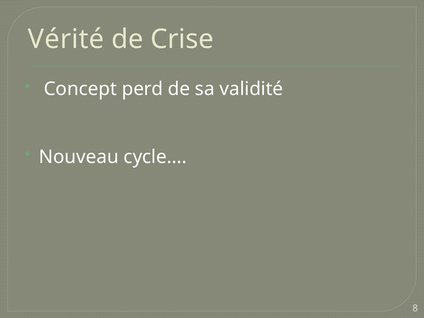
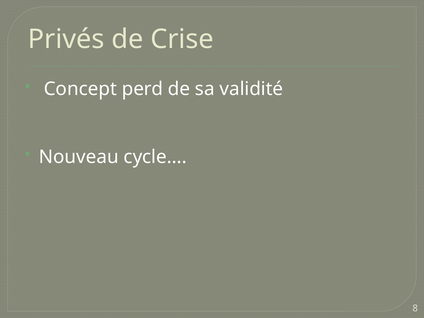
Vérité: Vérité -> Privés (66, 39)
